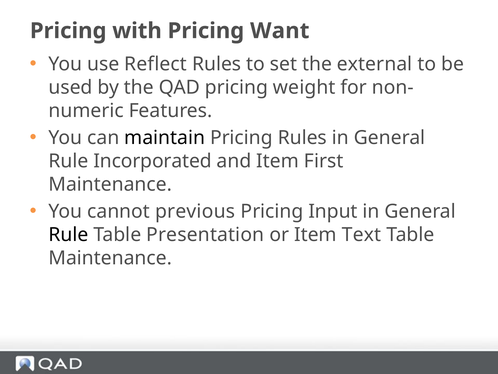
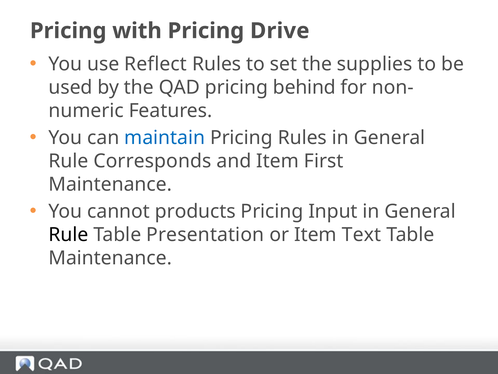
Want: Want -> Drive (280, 31)
external: external -> supplies (375, 64)
weight: weight -> behind (304, 87)
maintain colour: black -> blue (165, 138)
Incorporated: Incorporated -> Corresponds (152, 161)
previous: previous -> products (195, 211)
